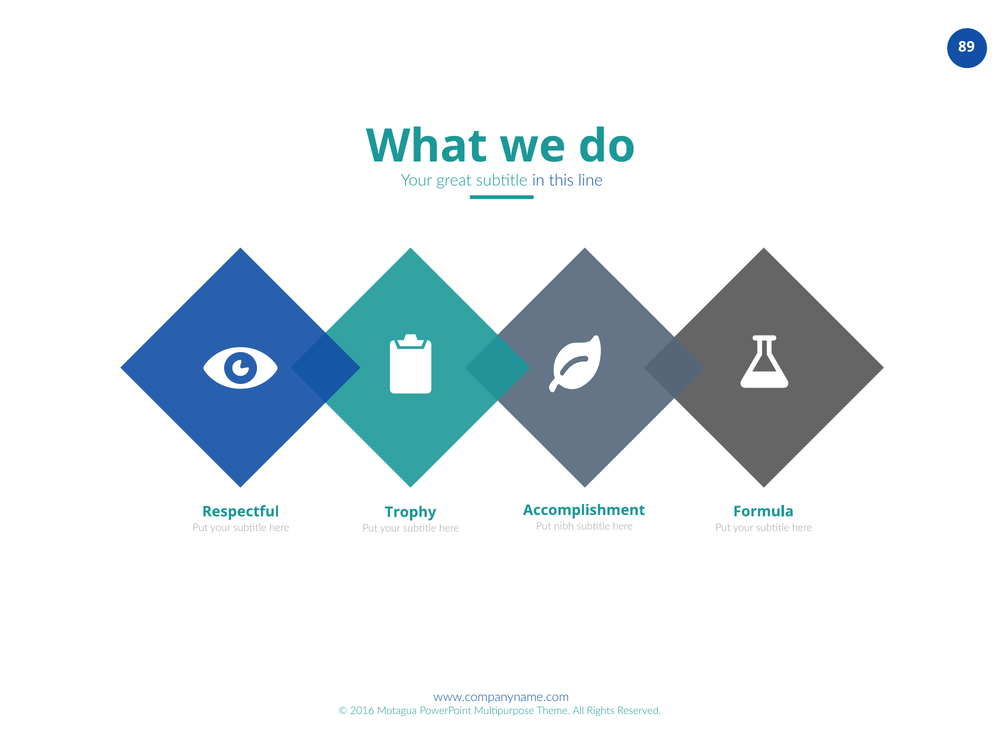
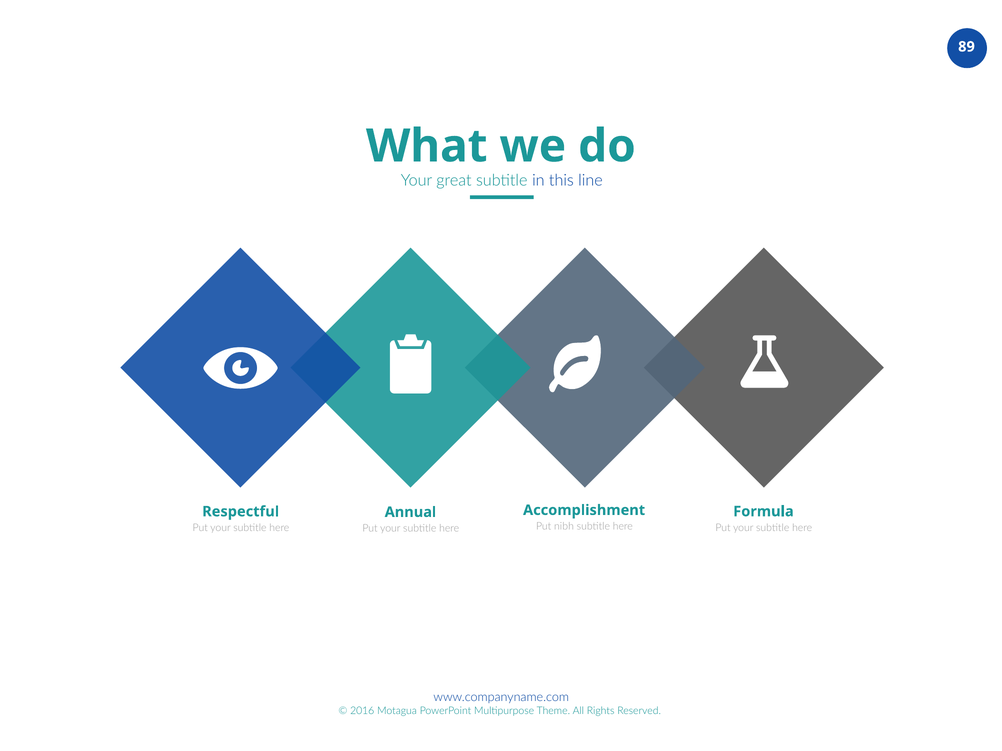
Trophy: Trophy -> Annual (411, 512)
